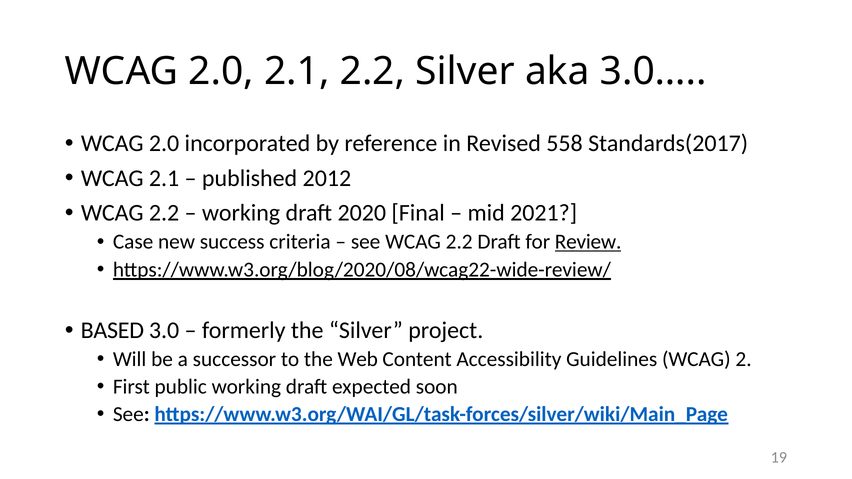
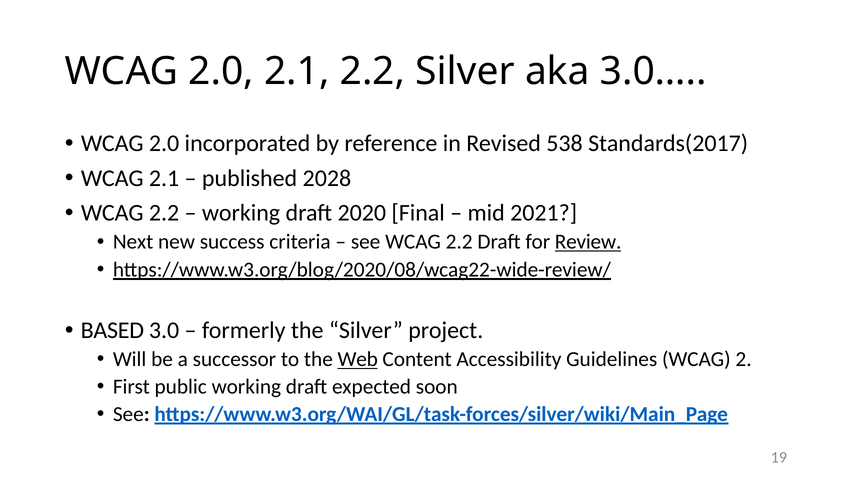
558: 558 -> 538 (565, 144)
2012: 2012 -> 2028 (327, 178)
Case: Case -> Next (133, 242)
Web underline: none -> present (358, 360)
